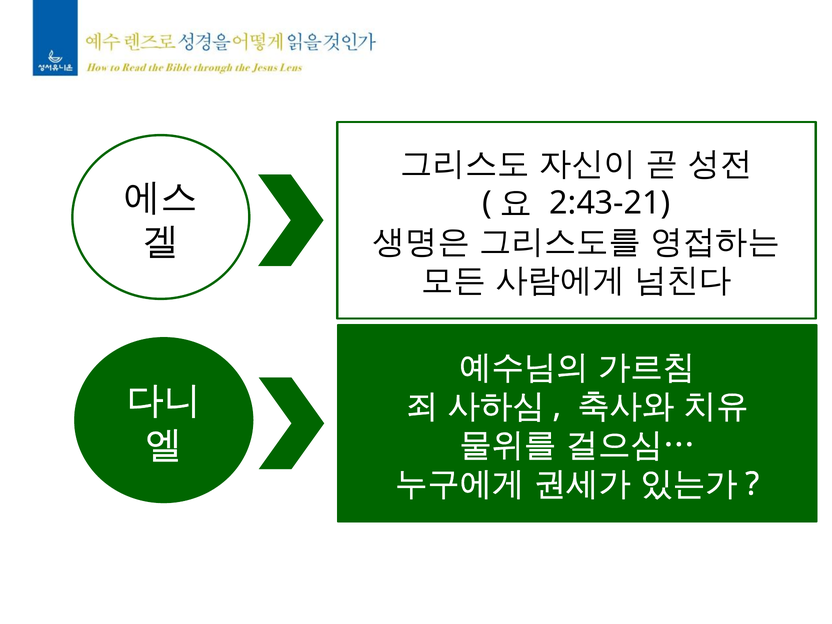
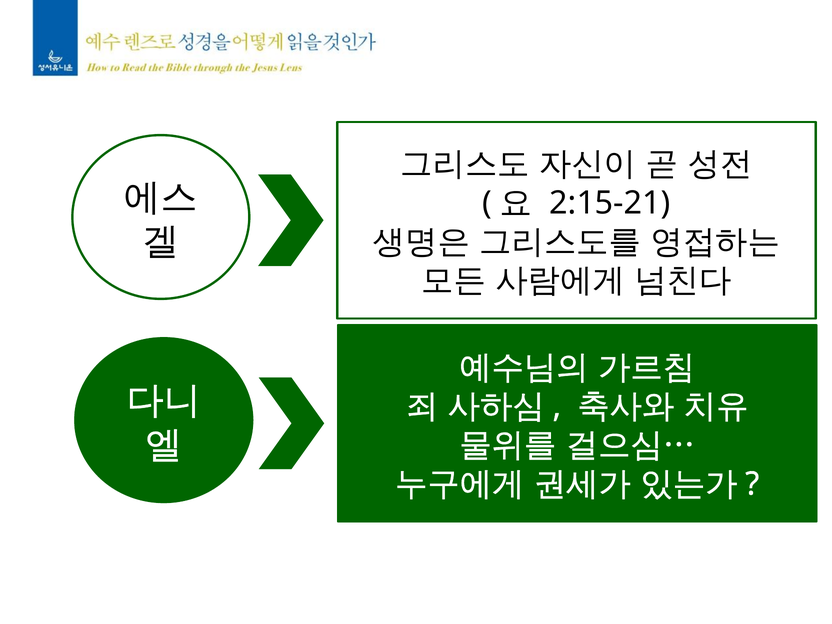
2:43-21: 2:43-21 -> 2:15-21 (610, 203)
